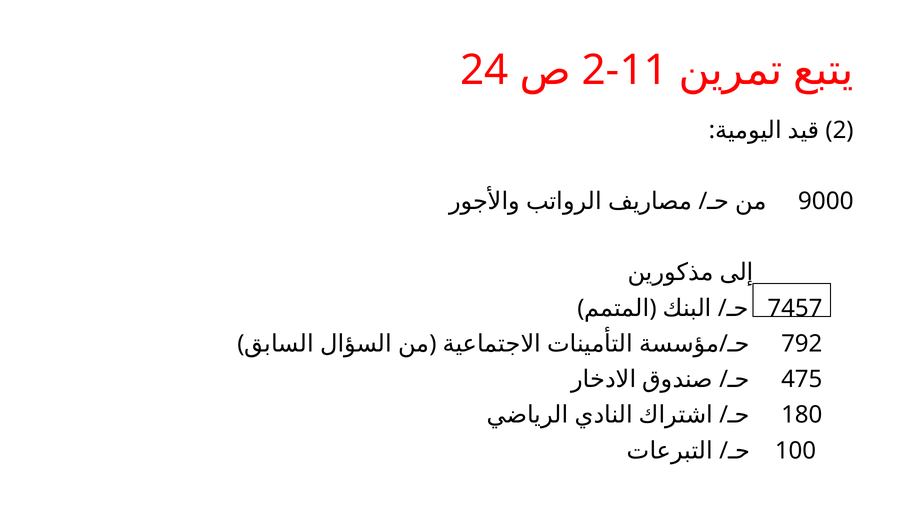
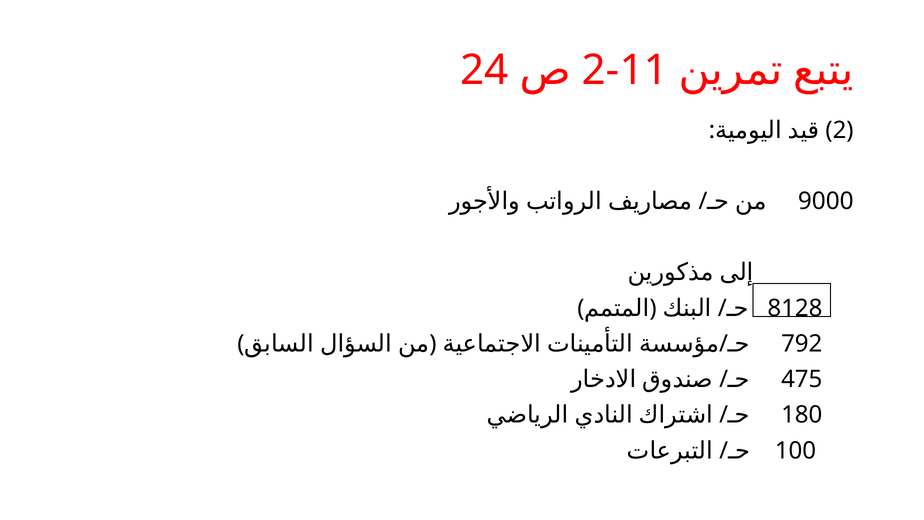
7457: 7457 -> 8128 (795, 308)
